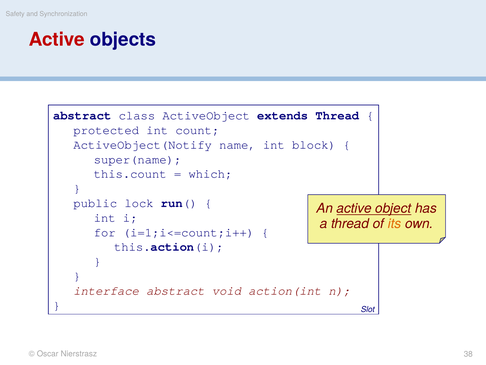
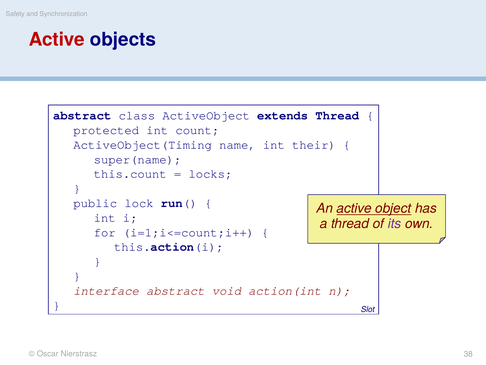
ActiveObject(Notify: ActiveObject(Notify -> ActiveObject(Timing (143, 145)
block: block -> their (314, 145)
which: which -> locks (210, 174)
its colour: orange -> purple (394, 224)
